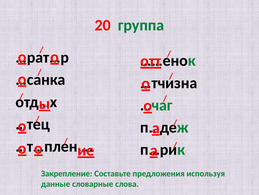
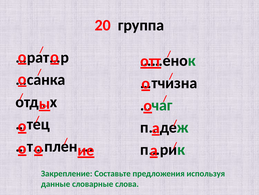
группа colour: green -> black (141, 25)
